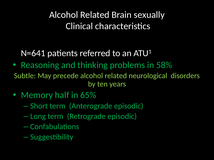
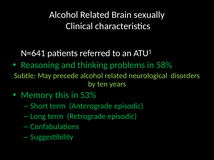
half: half -> this (62, 95)
65%: 65% -> 53% (88, 95)
